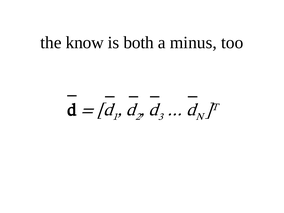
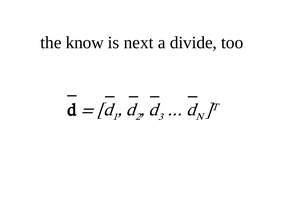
both: both -> next (139, 43)
minus: minus -> divide (193, 43)
